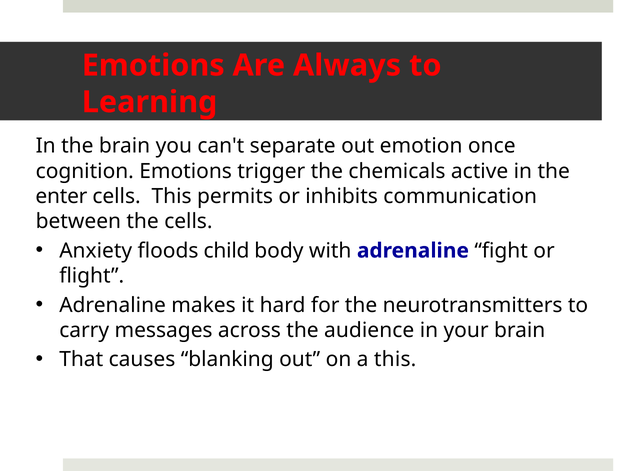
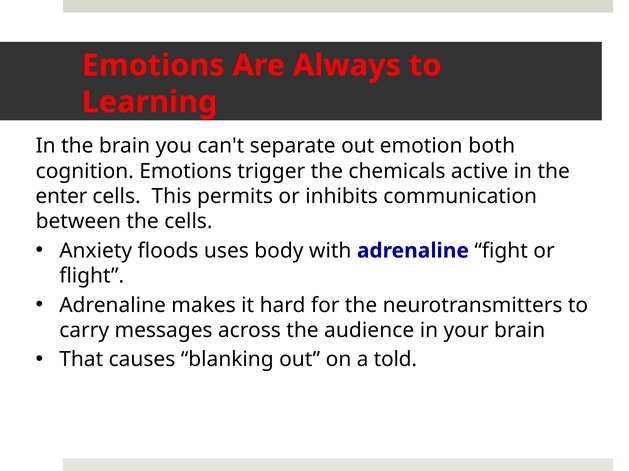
once: once -> both (492, 146)
child: child -> uses (226, 251)
a this: this -> told (395, 360)
